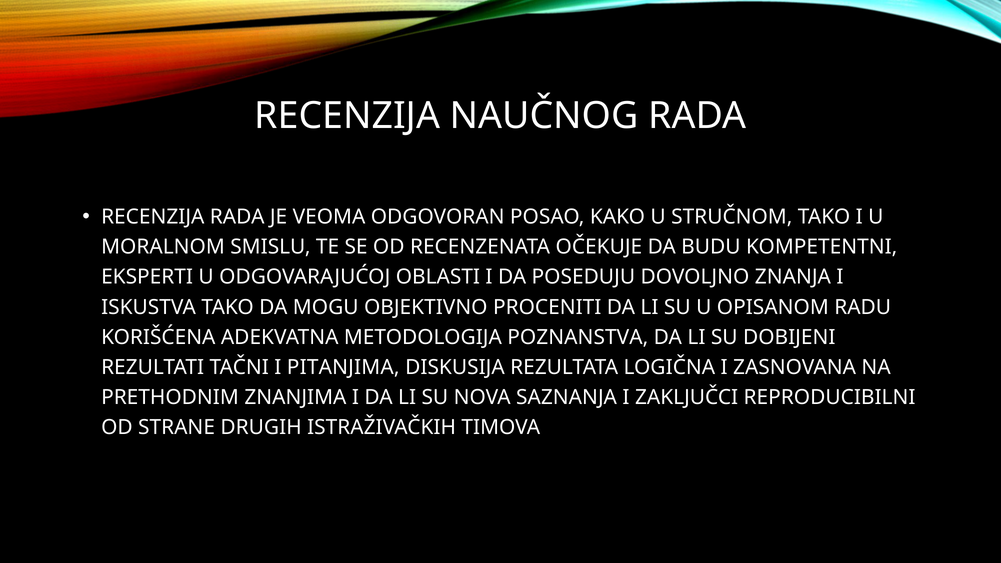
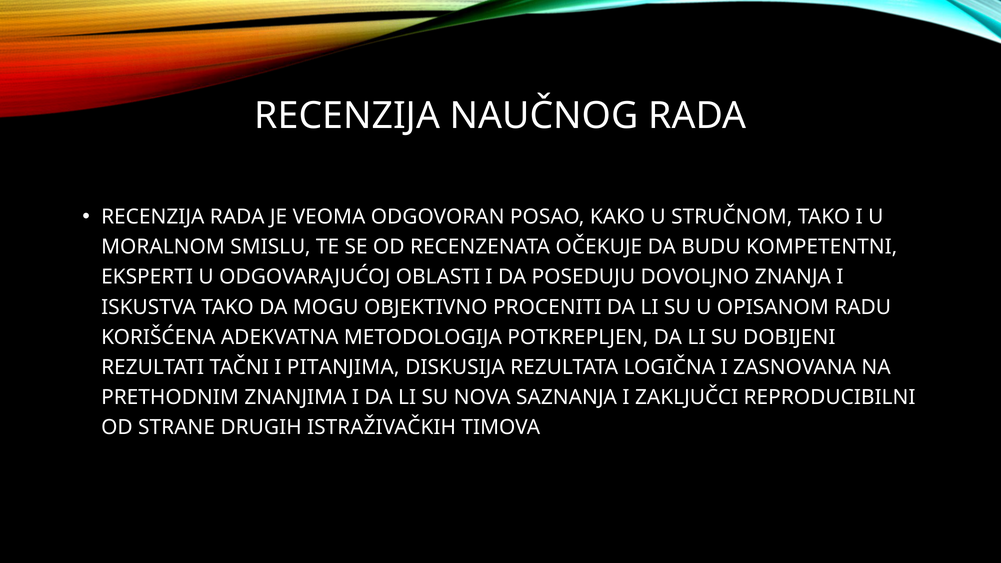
POZNANSTVA: POZNANSTVA -> POTKREPLJEN (578, 337)
